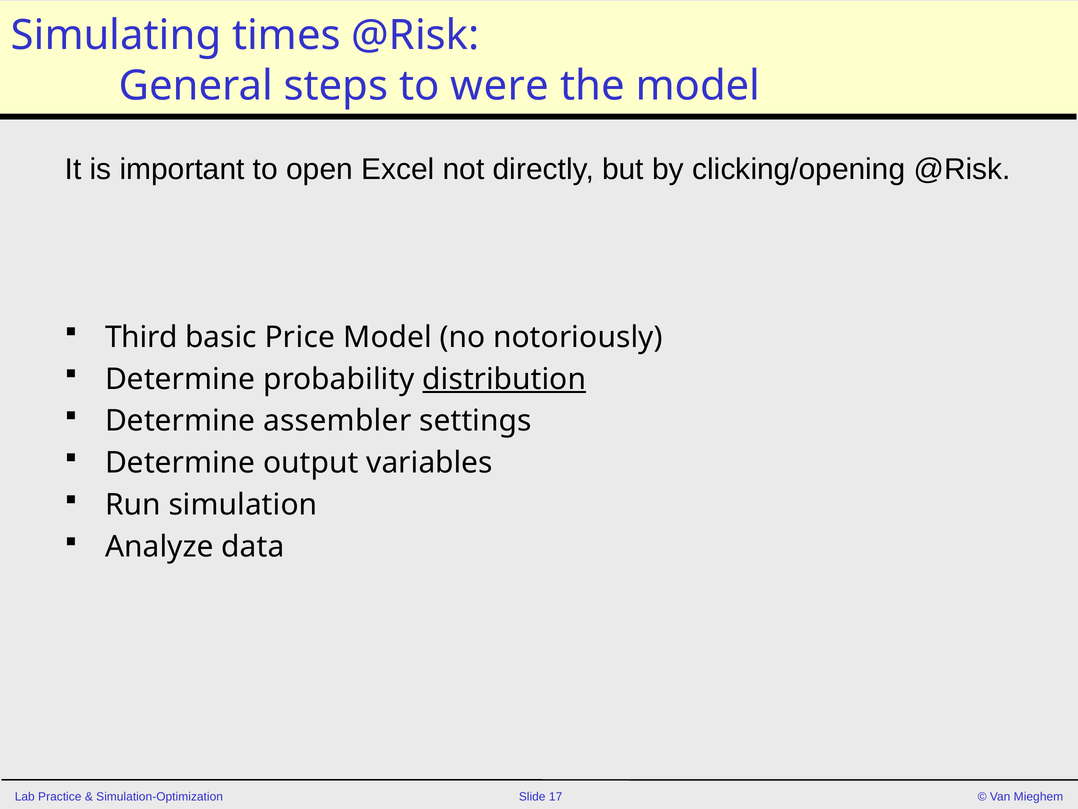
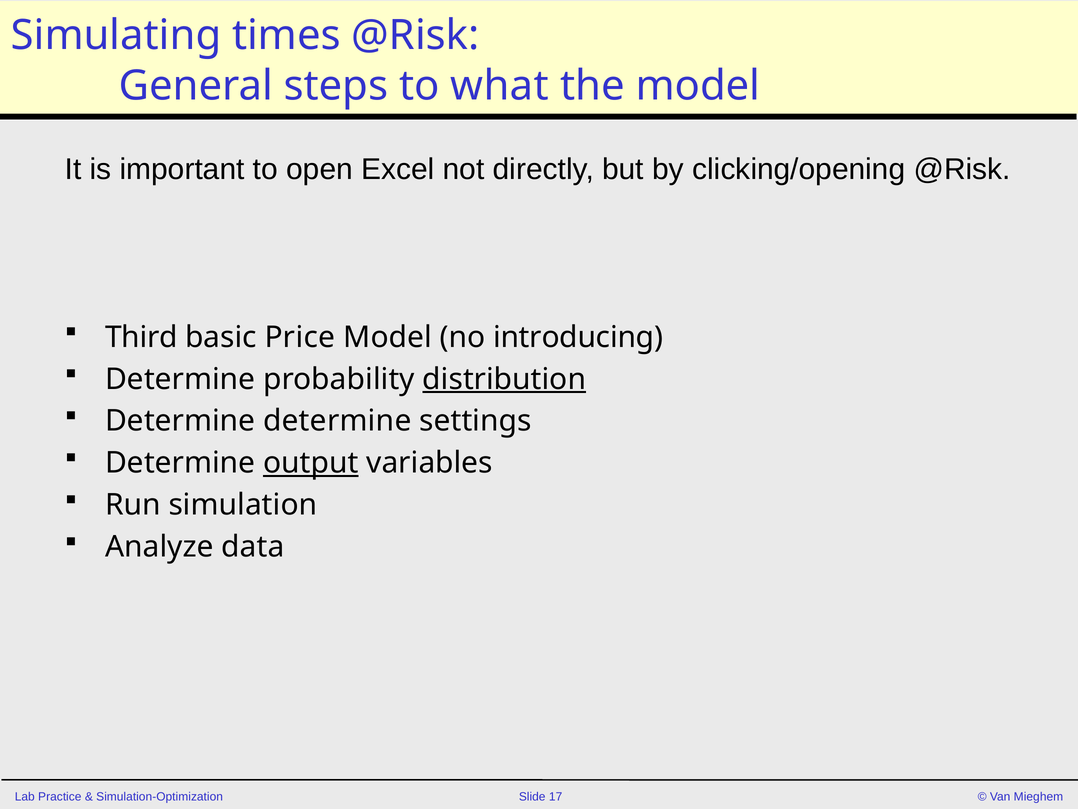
were: were -> what (500, 86)
notoriously: notoriously -> introducing (578, 337)
Determine assembler: assembler -> determine (337, 421)
output underline: none -> present (311, 463)
